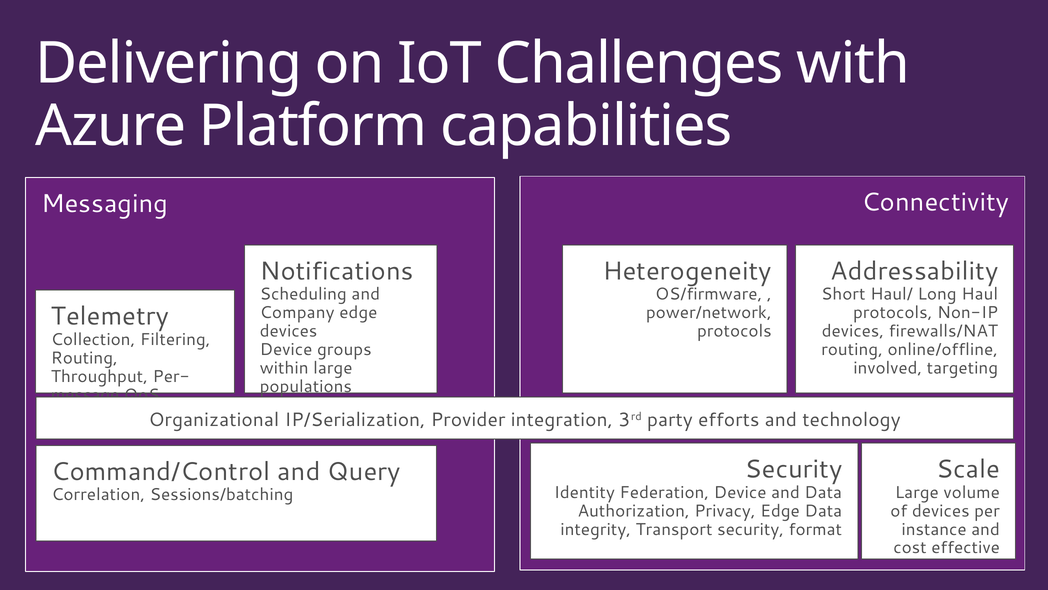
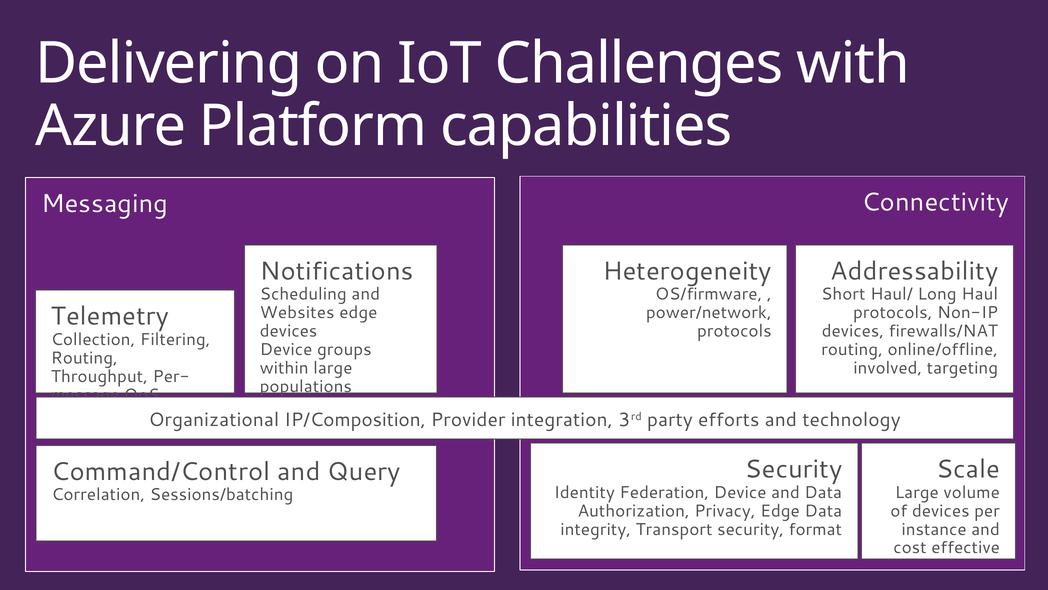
Company: Company -> Websites (297, 313)
IP/Serialization: IP/Serialization -> IP/Composition (355, 419)
